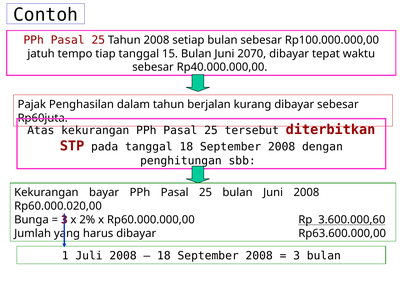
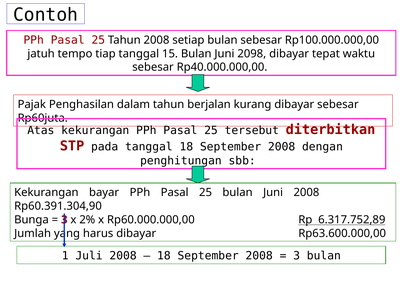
2070: 2070 -> 2098 (252, 54)
Rp60.000.020,00: Rp60.000.020,00 -> Rp60.391.304,90 (58, 206)
3.600.000,60: 3.600.000,60 -> 6.317.752,89 (352, 219)
